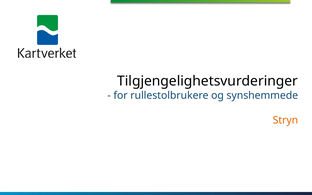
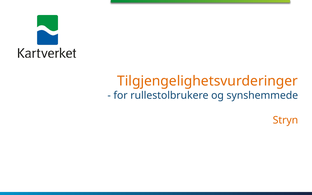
Tilgjengelighetsvurderinger colour: black -> orange (208, 81)
